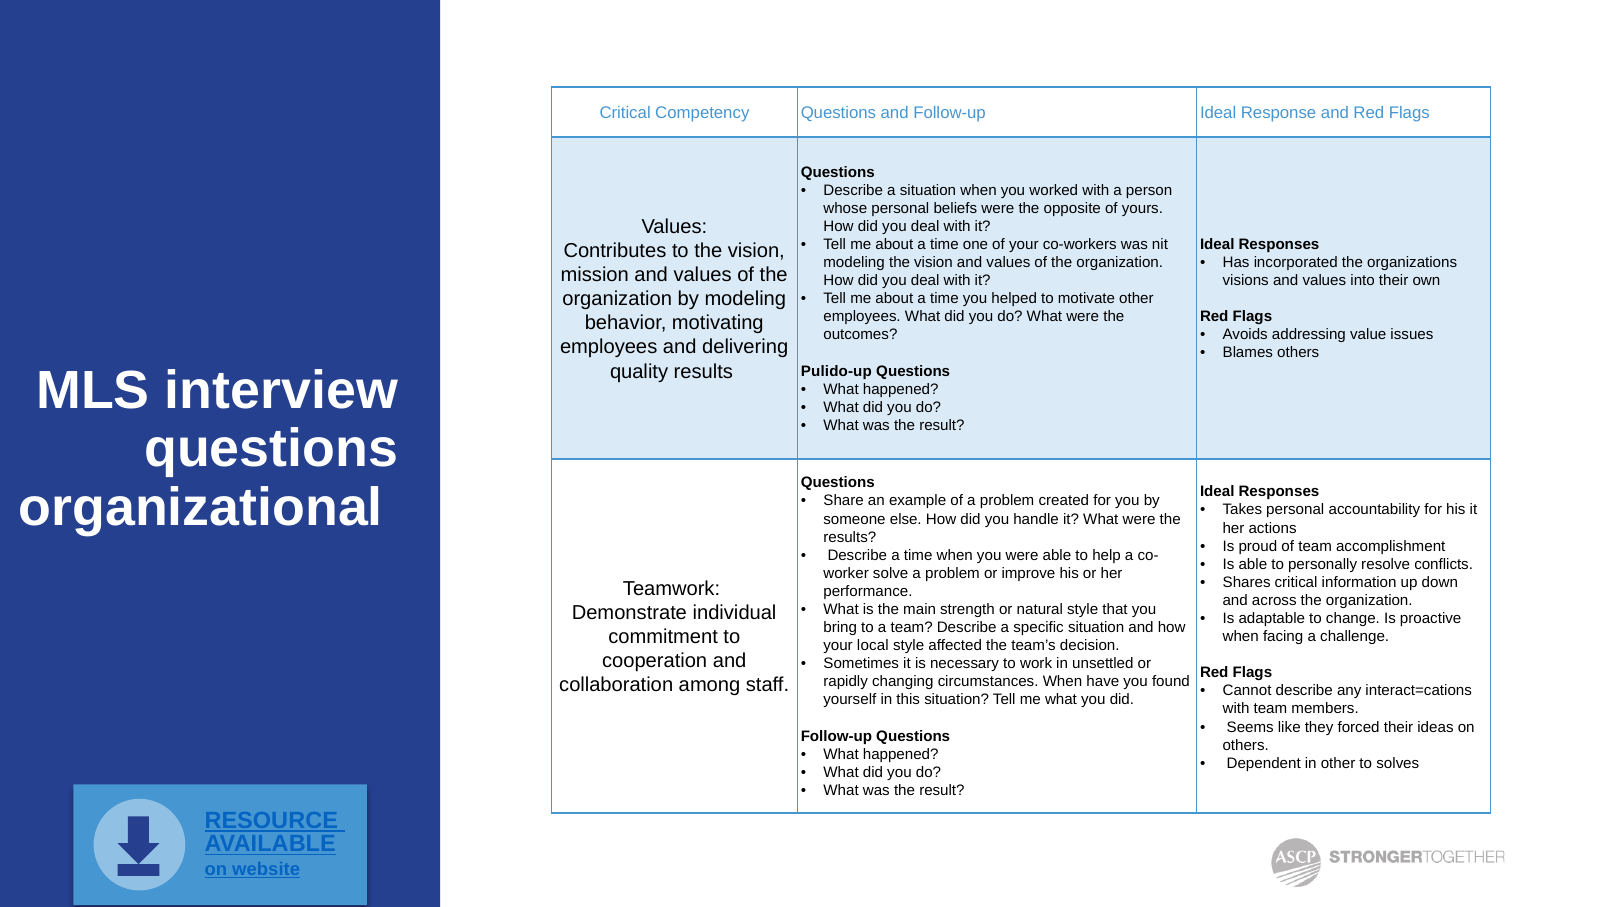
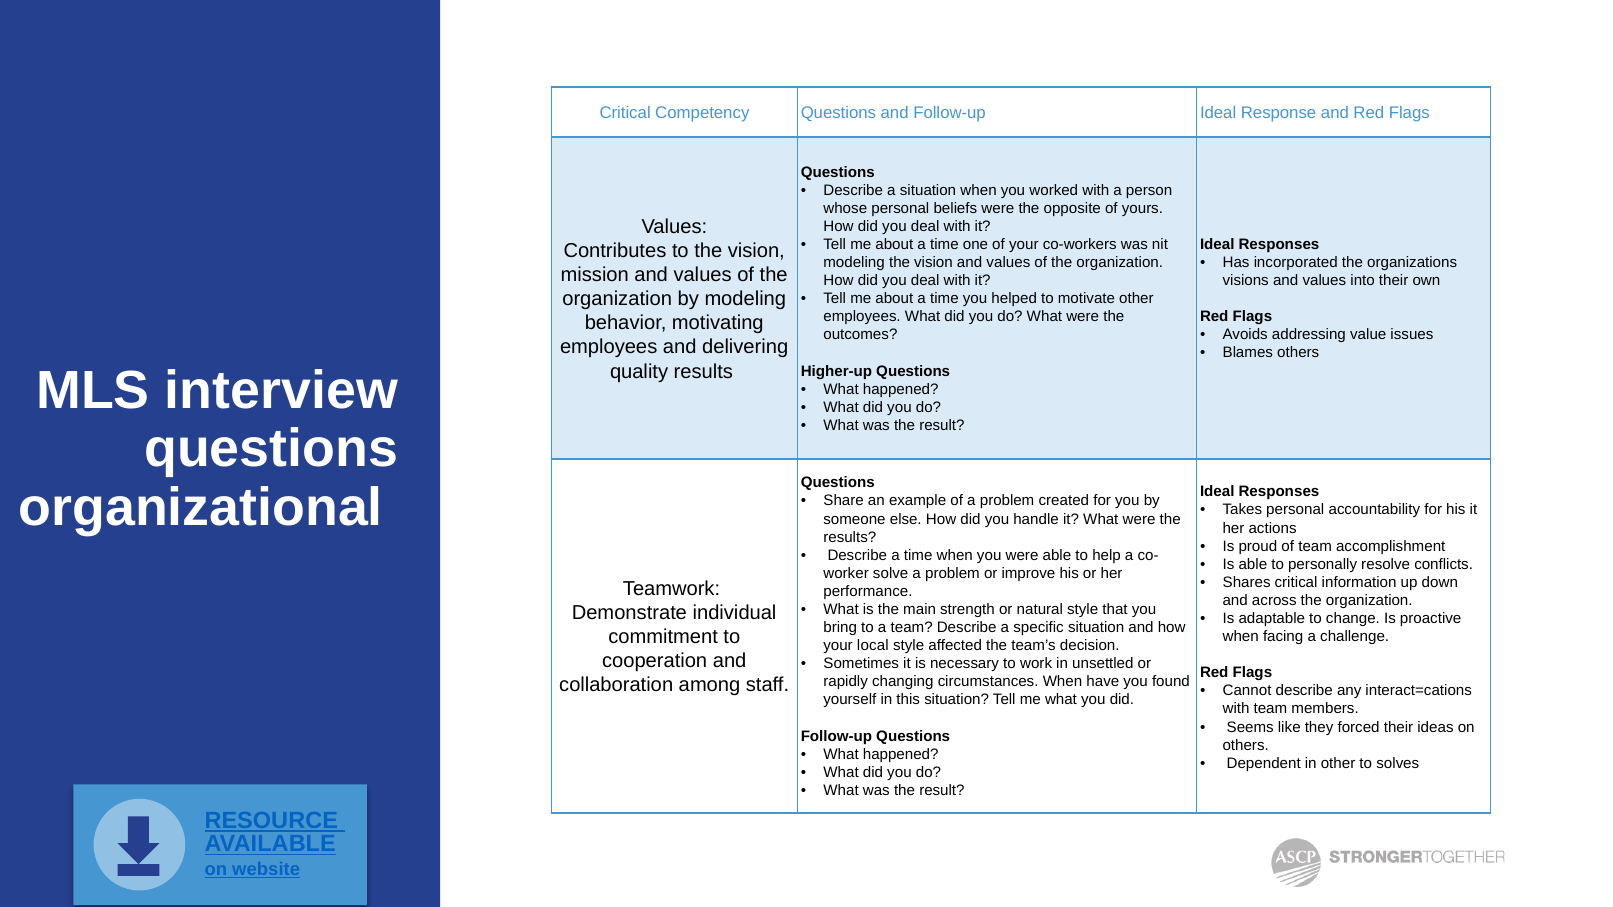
Pulido-up: Pulido-up -> Higher-up (836, 371)
